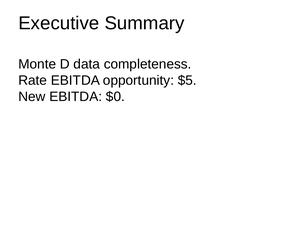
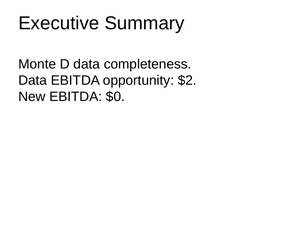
Rate: Rate -> Data (33, 80)
$5: $5 -> $2 (187, 80)
